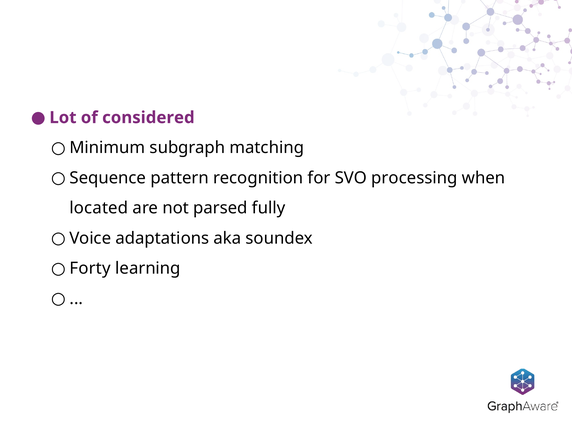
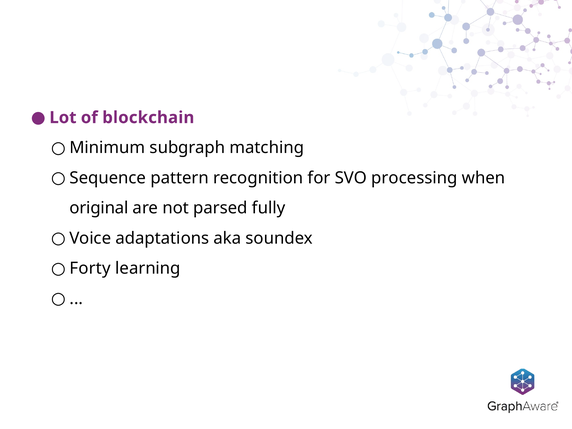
considered: considered -> blockchain (148, 118)
located: located -> original (99, 208)
